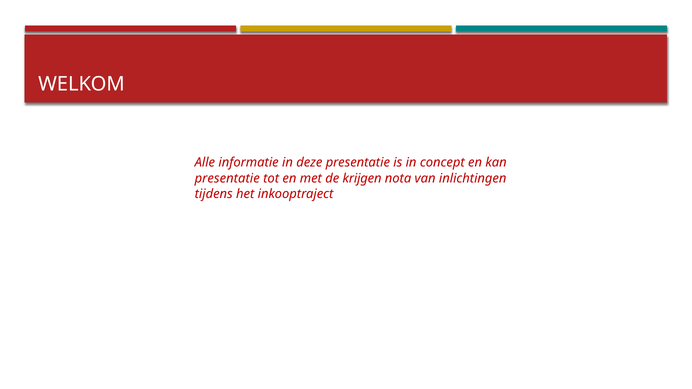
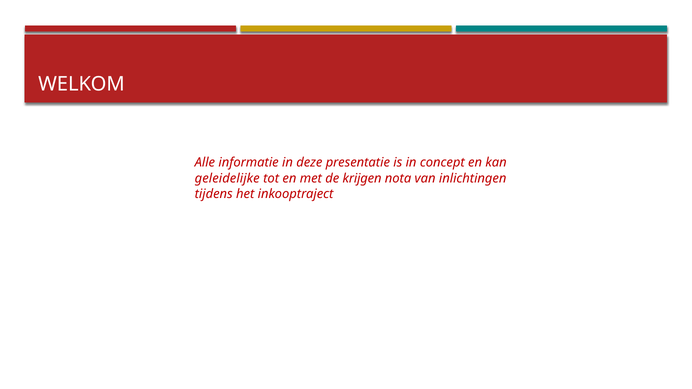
presentatie: presentatie -> geleidelijke (227, 178)
